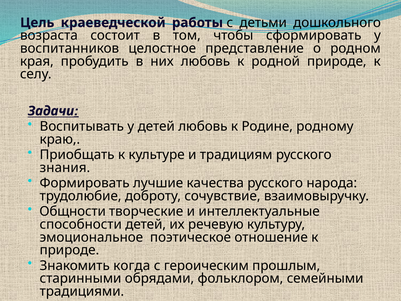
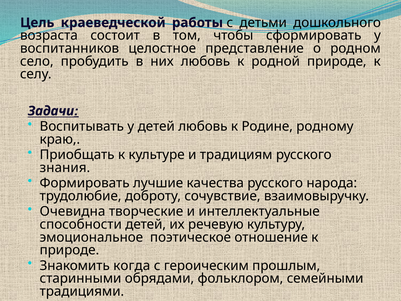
края: края -> село (37, 61)
Общности: Общности -> Очевидна (73, 211)
